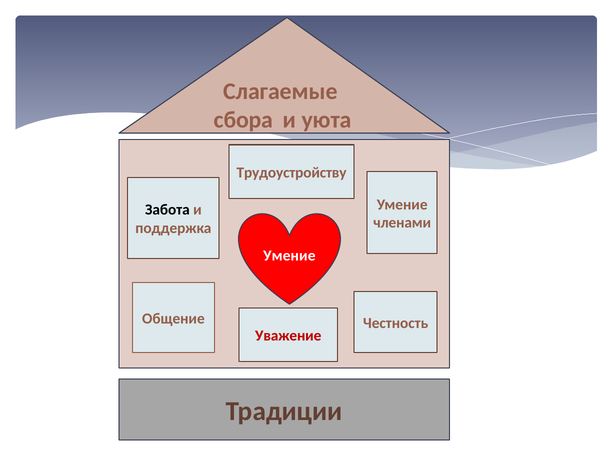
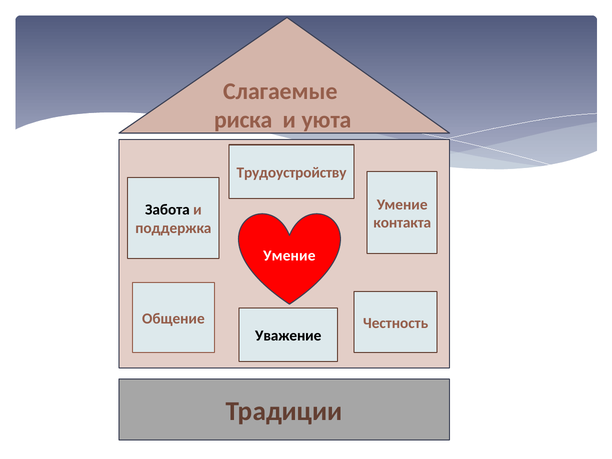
сбора: сбора -> риска (243, 120)
членами: членами -> контакта (402, 223)
Уважение colour: red -> black (288, 336)
